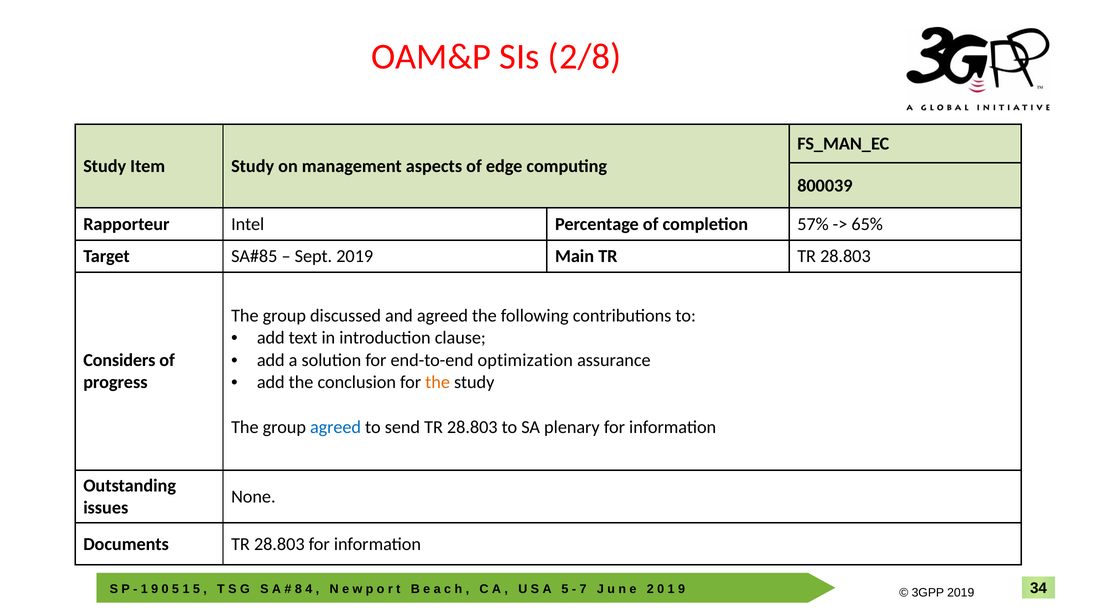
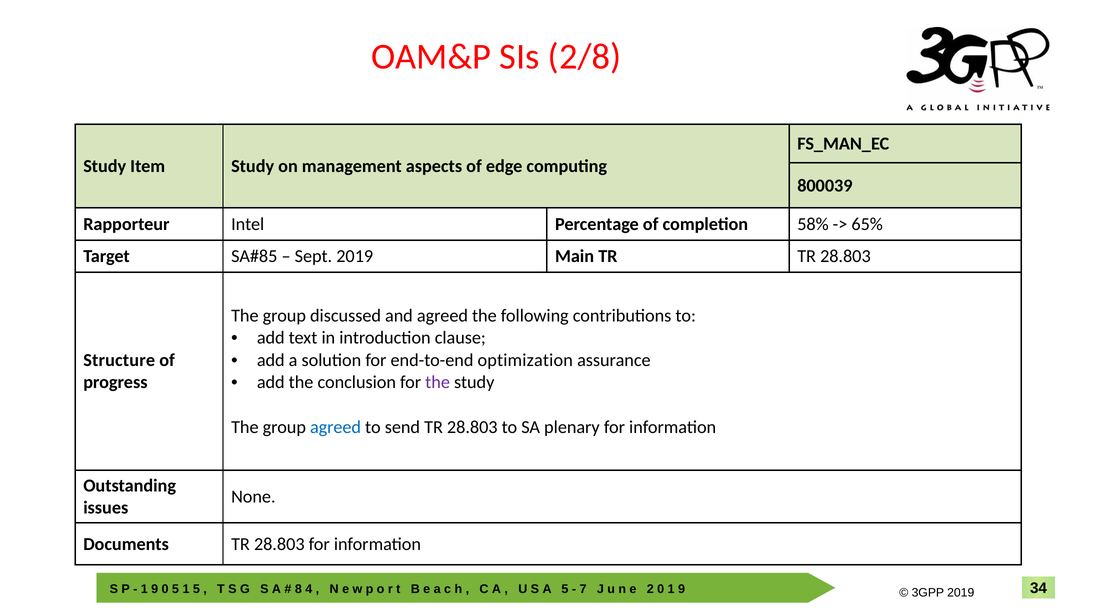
57%: 57% -> 58% (813, 224)
Considers: Considers -> Structure (119, 360)
the colour: orange -> purple (438, 382)
